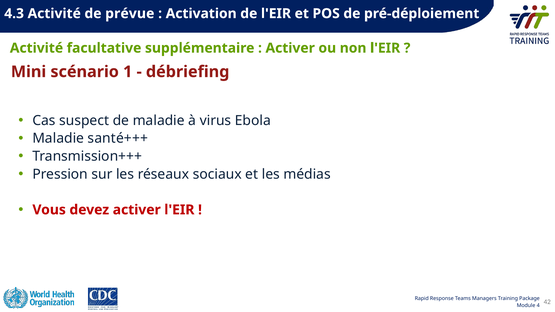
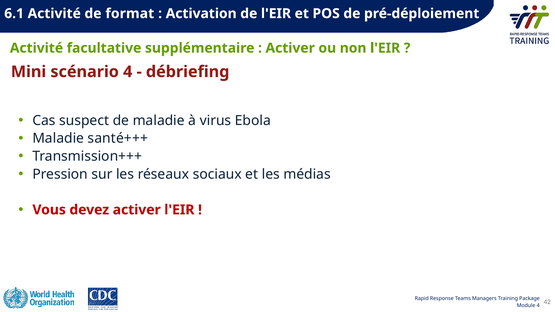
4.3: 4.3 -> 6.1 (14, 14)
prévue: prévue -> format (130, 14)
scénario 1: 1 -> 4 (128, 72)
